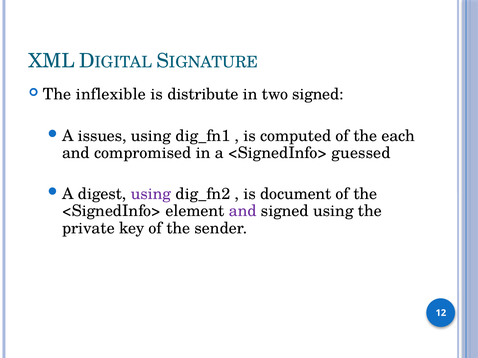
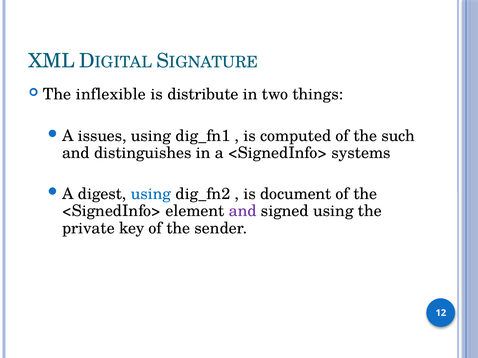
two signed: signed -> things (318, 95)
each: each -> such (398, 136)
compromised: compromised -> distinguishes (143, 153)
guessed: guessed -> systems (361, 153)
using colour: purple -> blue (151, 194)
